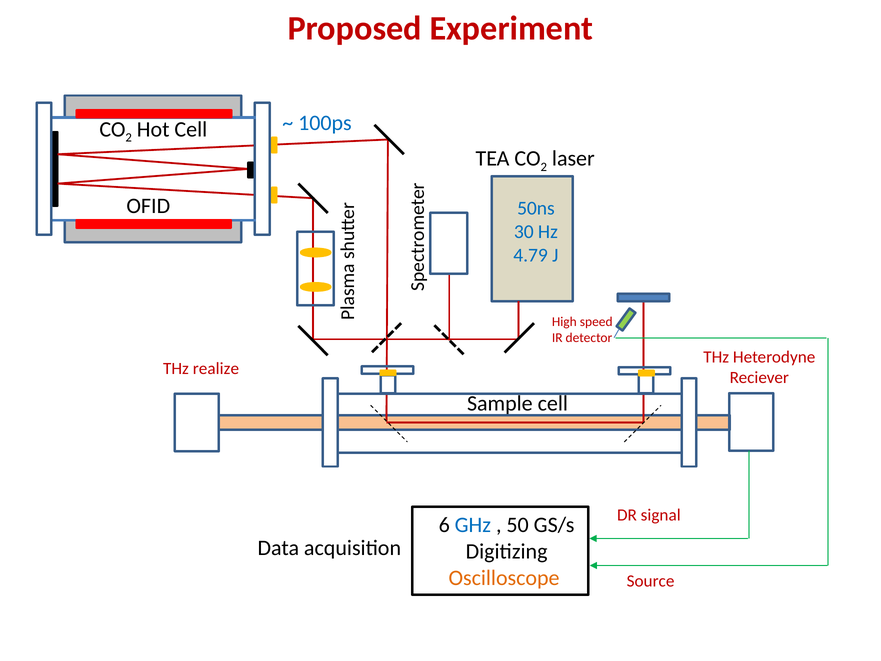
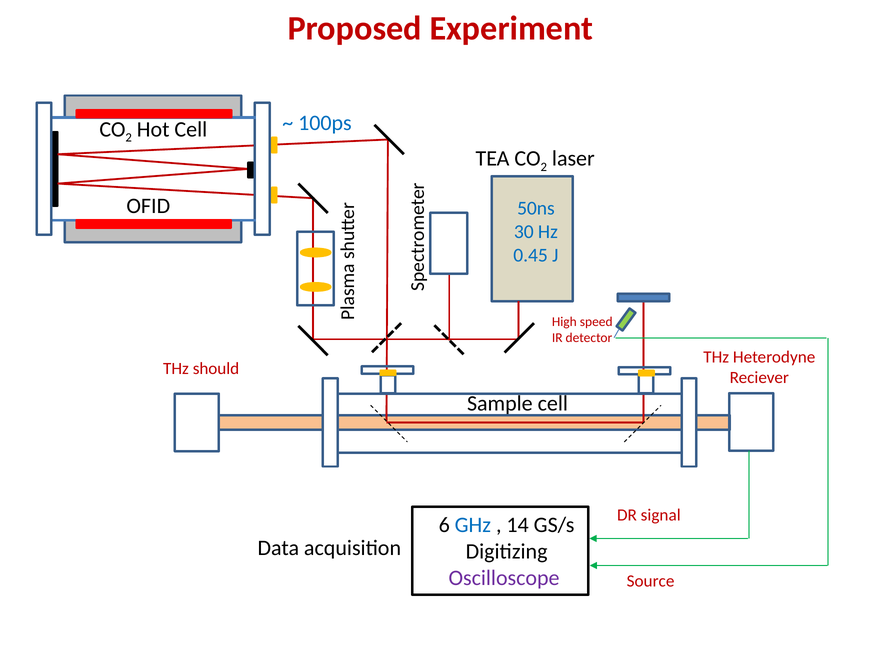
4.79: 4.79 -> 0.45 (531, 255)
realize: realize -> should (216, 368)
50: 50 -> 14 (518, 525)
Oscilloscope colour: orange -> purple (504, 578)
